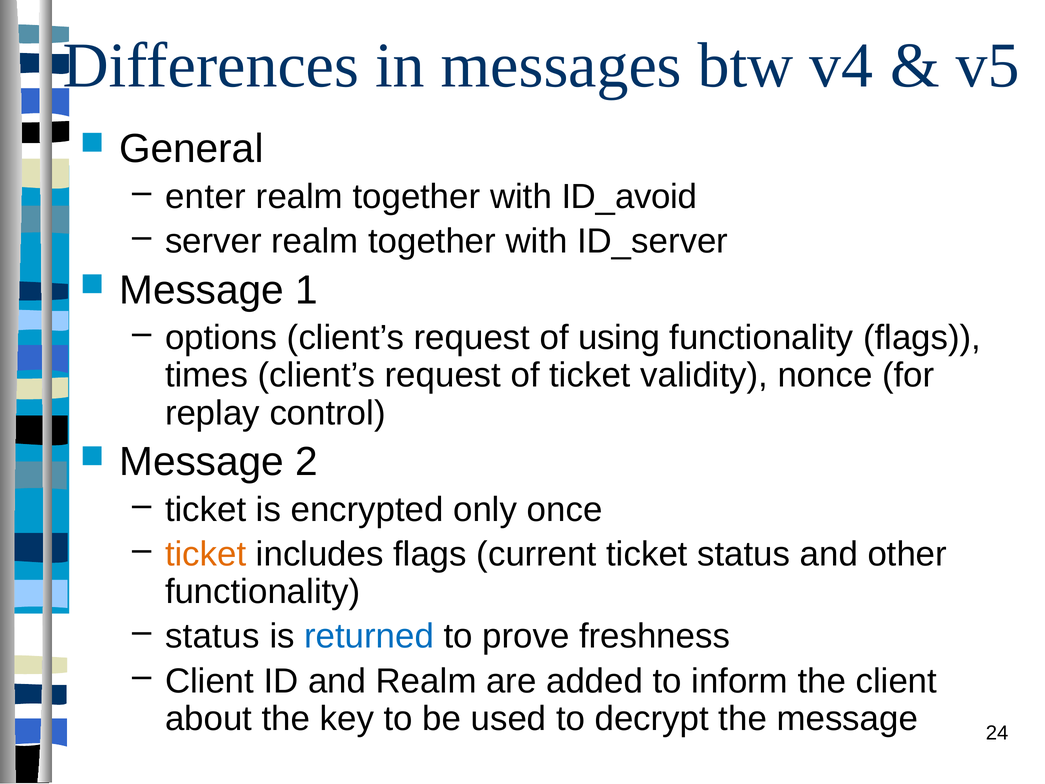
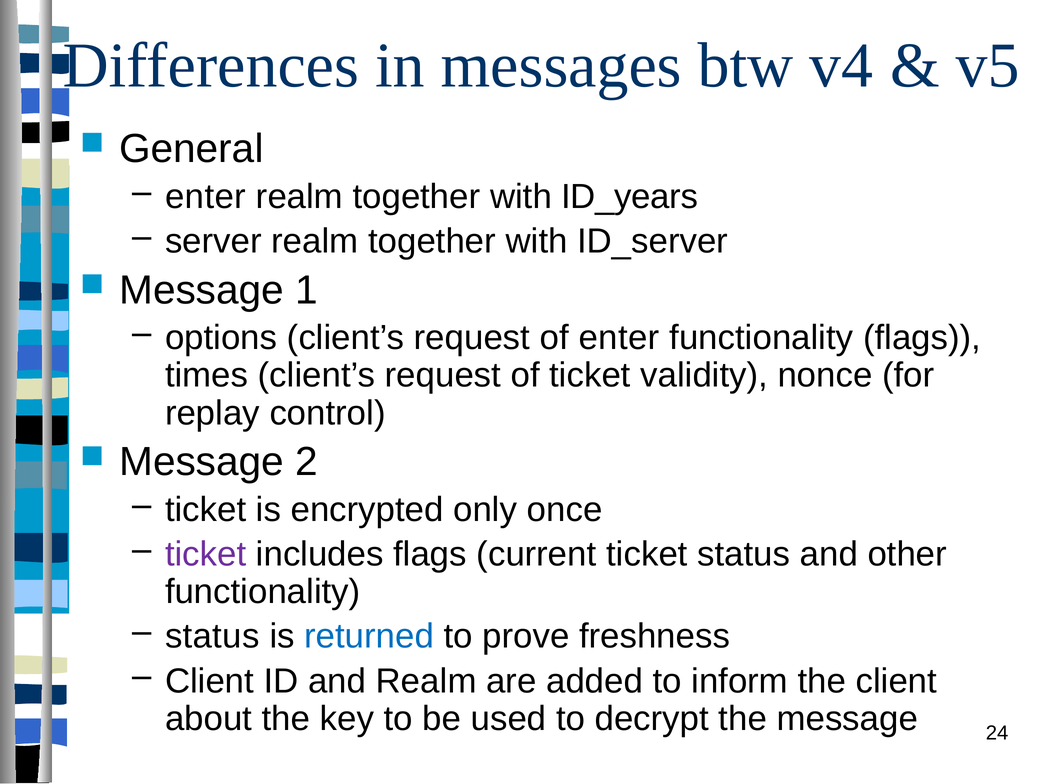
ID_avoid: ID_avoid -> ID_years (629, 197)
of using: using -> enter (619, 338)
ticket colour: orange -> purple (206, 554)
